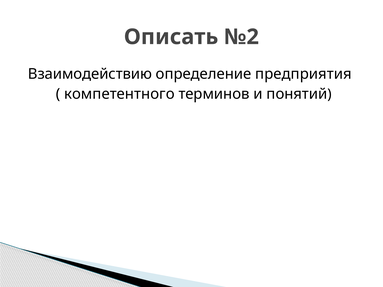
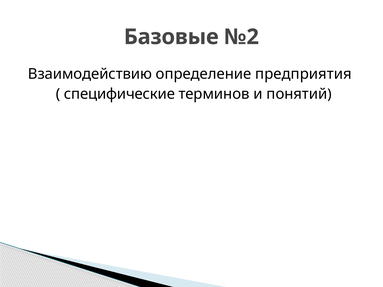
Описать: Описать -> Базовые (171, 37)
компетентного: компетентного -> специфические (119, 94)
